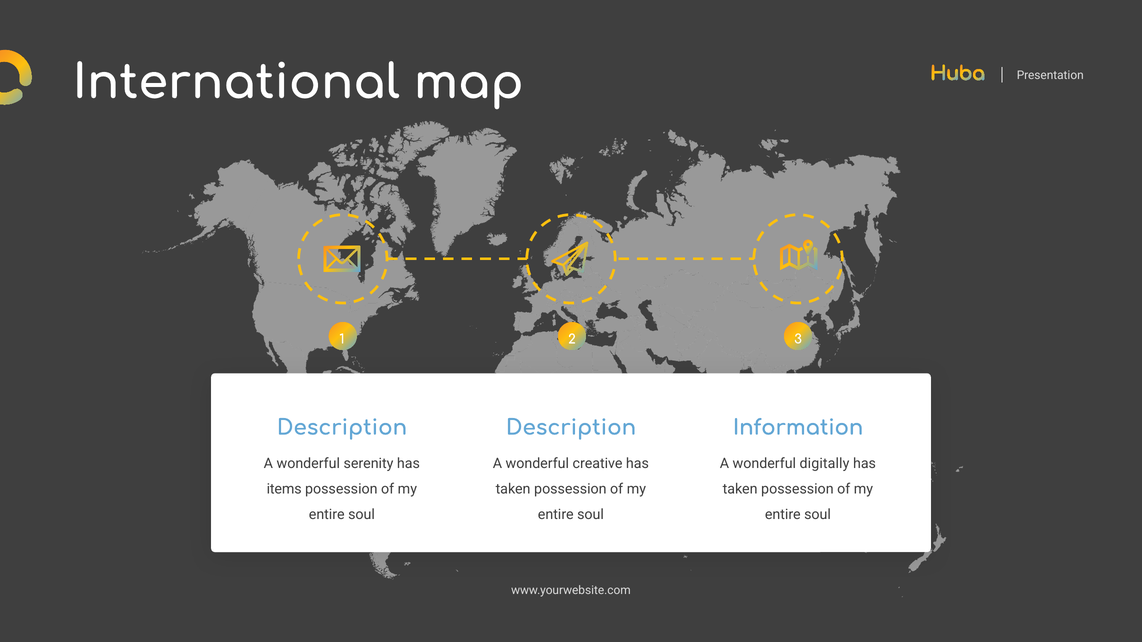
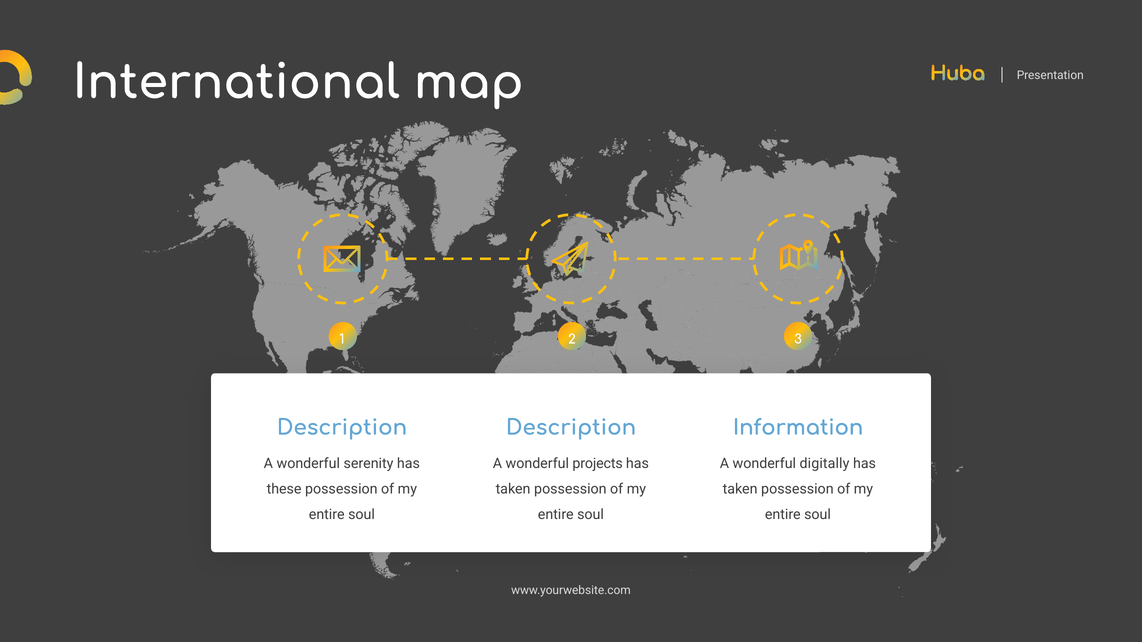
creative: creative -> projects (598, 464)
items: items -> these (284, 489)
